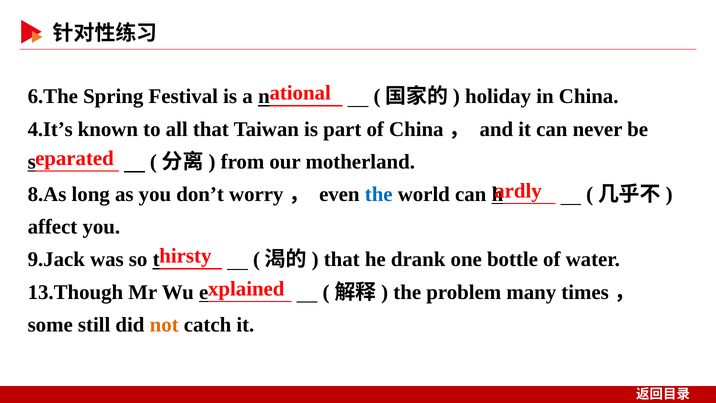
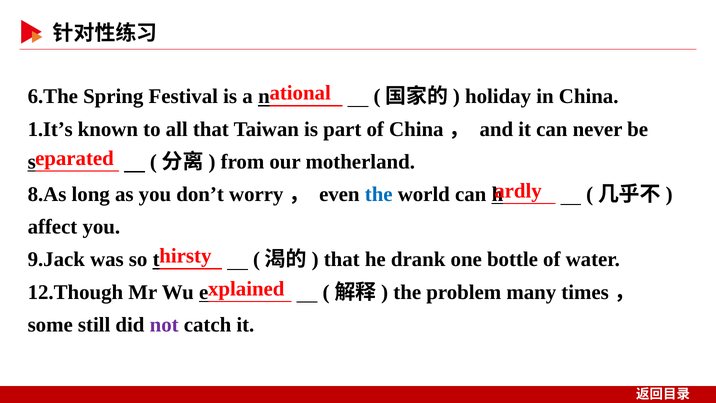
4.It’s: 4.It’s -> 1.It’s (50, 129)
13.Though: 13.Though -> 12.Though (75, 292)
not colour: orange -> purple (164, 325)
